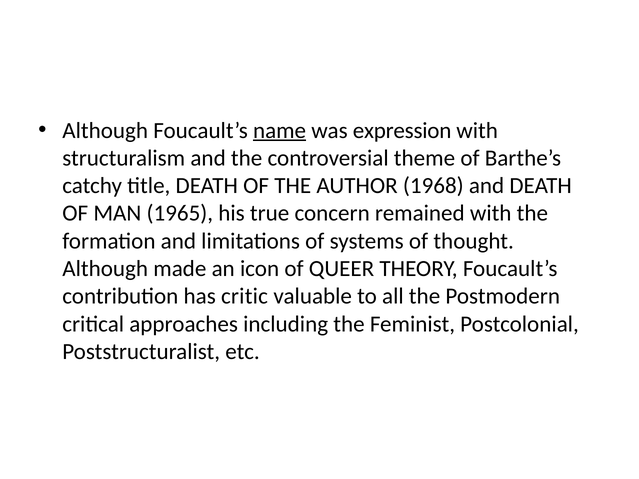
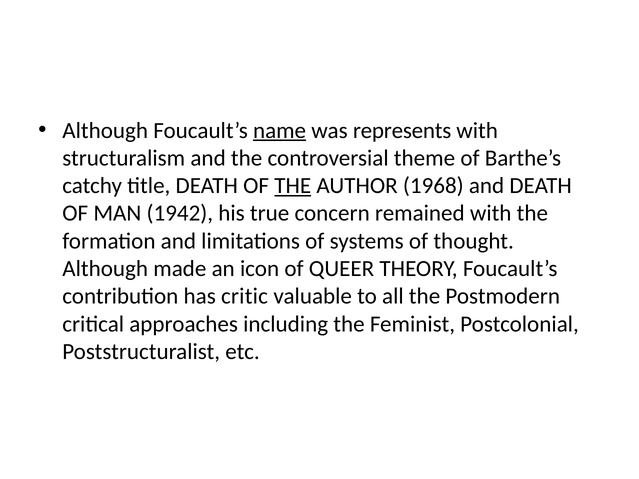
expression: expression -> represents (402, 130)
THE underline: none -> present (293, 186)
1965: 1965 -> 1942 (180, 213)
